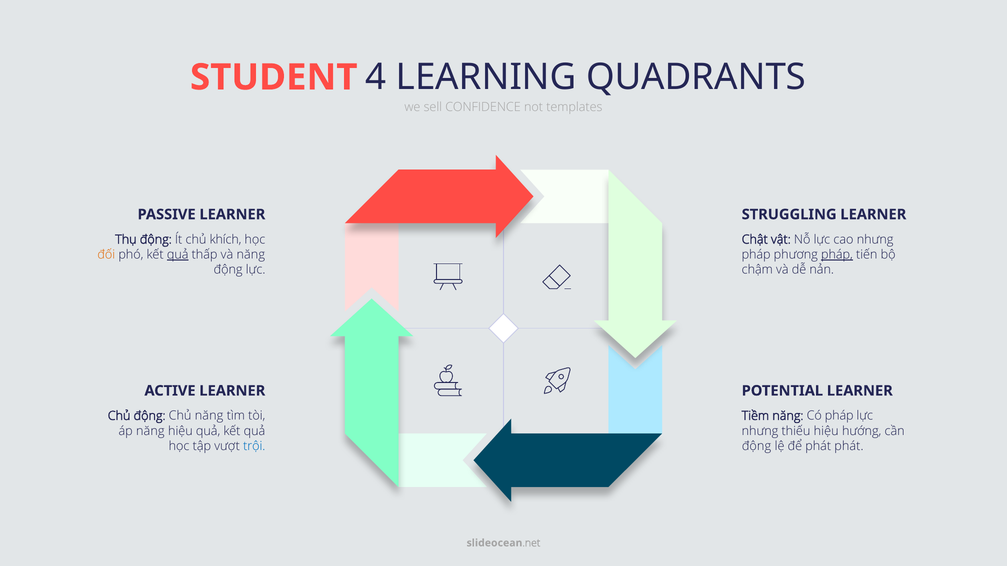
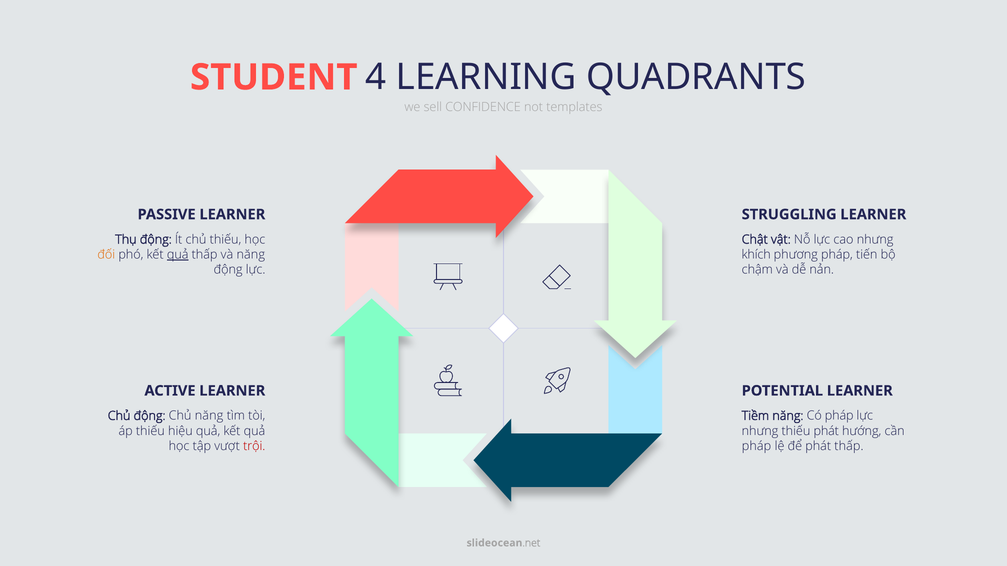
chủ khích: khích -> thiếu (225, 240)
pháp: pháp -> khích (756, 255)
pháp underline: present -> none (837, 255)
áp năng: năng -> thiếu (150, 431)
thiếu hiệu: hiệu -> phát (826, 431)
trội colour: blue -> red (254, 446)
động: động -> pháp (756, 446)
phát phát: phát -> thấp (849, 446)
